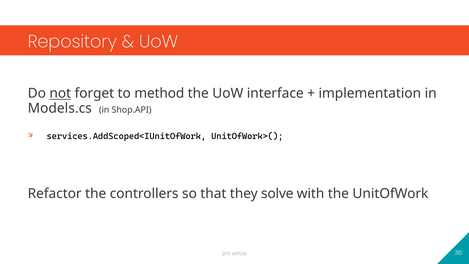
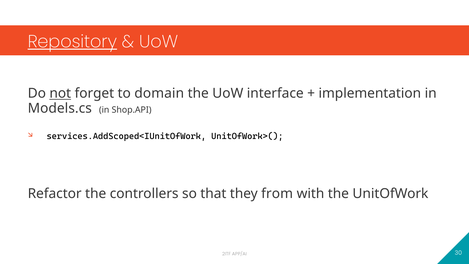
Repository underline: none -> present (72, 42)
method: method -> domain (159, 93)
solve: solve -> from (277, 194)
